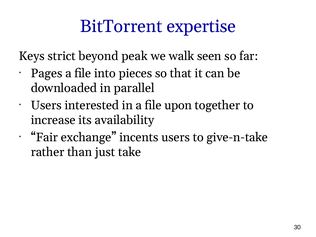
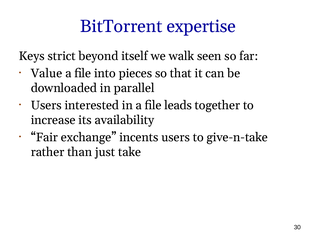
peak: peak -> itself (135, 56)
Pages: Pages -> Value (47, 73)
upon: upon -> leads (178, 105)
